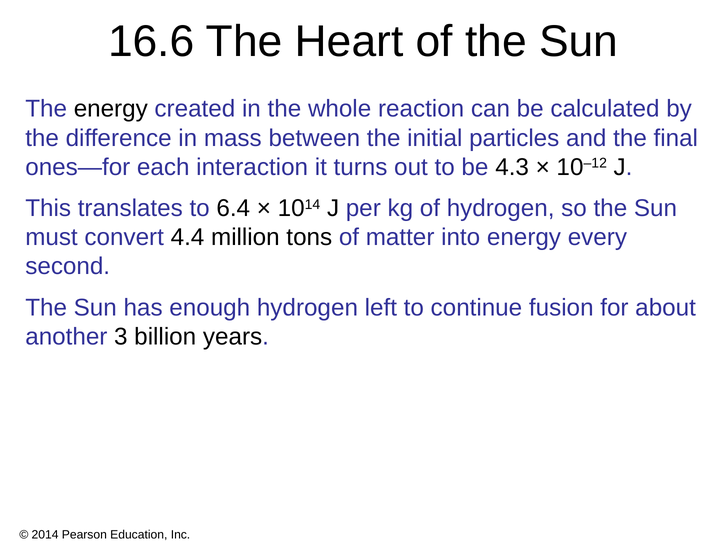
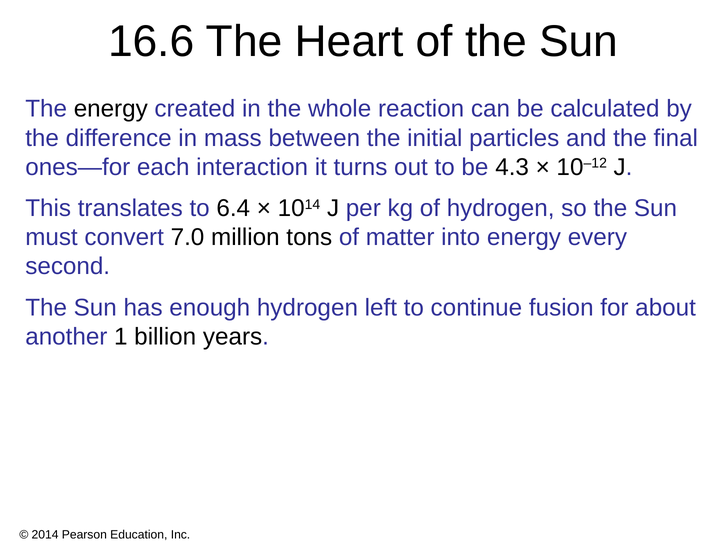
4.4: 4.4 -> 7.0 (188, 237)
3: 3 -> 1 (121, 337)
